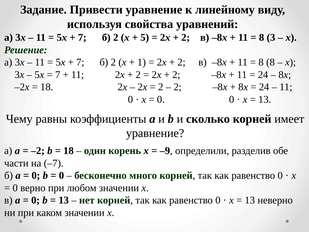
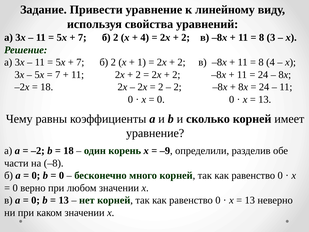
5: 5 -> 4 (145, 37)
8 8: 8 -> 4 (271, 62)
–7: –7 -> –8 (54, 163)
